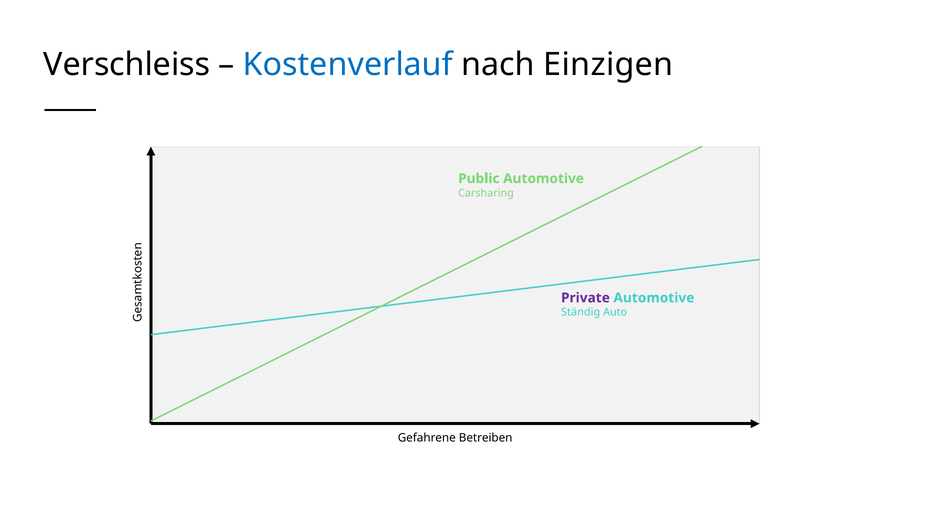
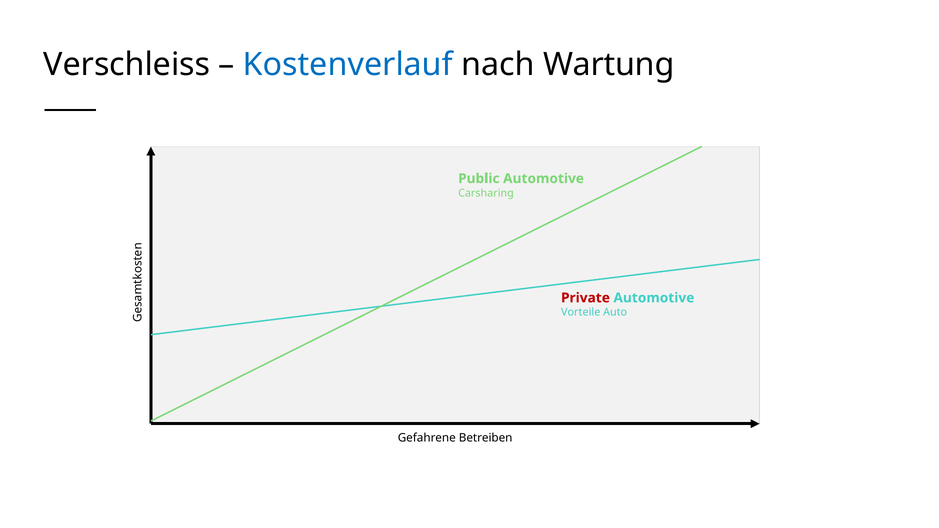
Einzigen: Einzigen -> Wartung (609, 64)
Private colour: purple -> red (585, 298)
Ständig: Ständig -> Vorteile (581, 312)
